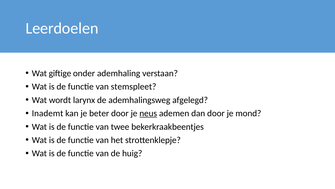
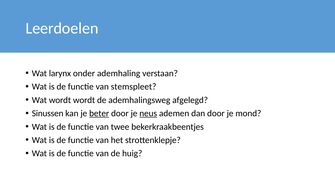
giftige: giftige -> larynx (60, 73)
wordt larynx: larynx -> wordt (84, 100)
Inademt: Inademt -> Sinussen (48, 113)
beter underline: none -> present (99, 113)
